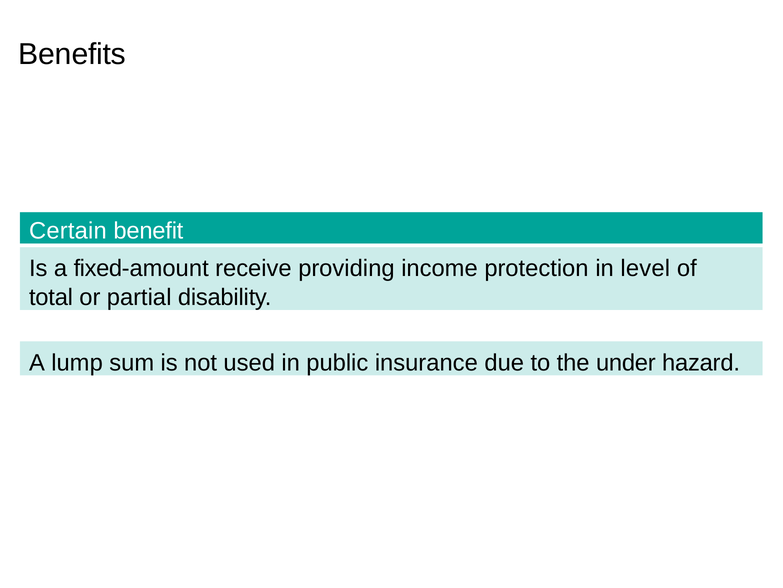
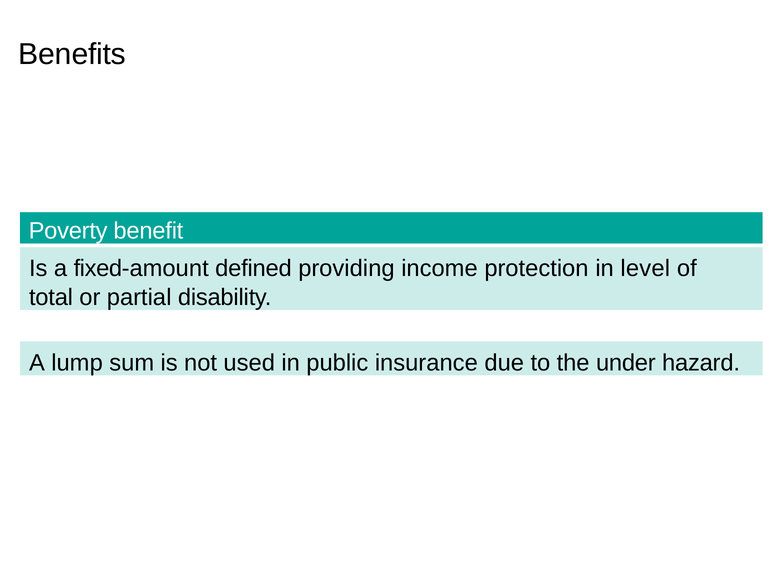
Certain: Certain -> Poverty (68, 231)
receive: receive -> defined (253, 268)
